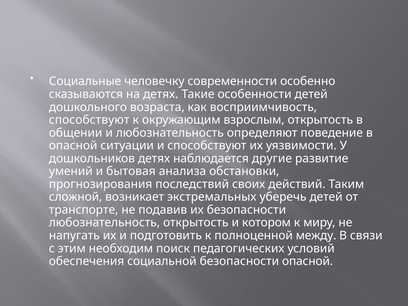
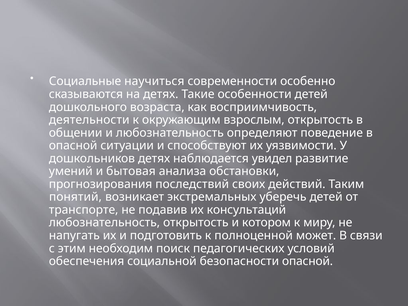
человечку: человечку -> научиться (154, 81)
способствуют: способствуют -> деятельности (89, 120)
другие: другие -> увидел (272, 158)
сложной: сложной -> понятий (75, 197)
их безопасности: безопасности -> консультаций (246, 210)
между: между -> может (316, 236)
